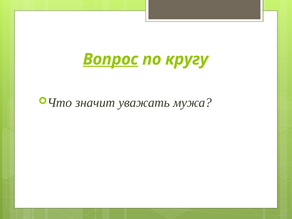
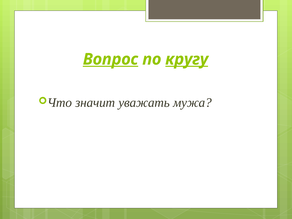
кругу underline: none -> present (187, 59)
